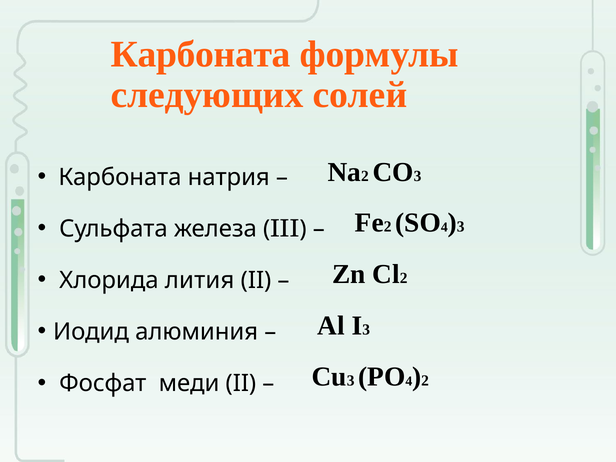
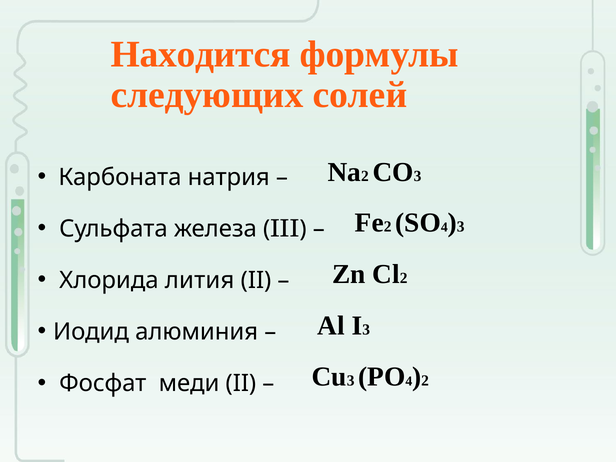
Карбоната: Карбоната -> Находится (200, 54)
